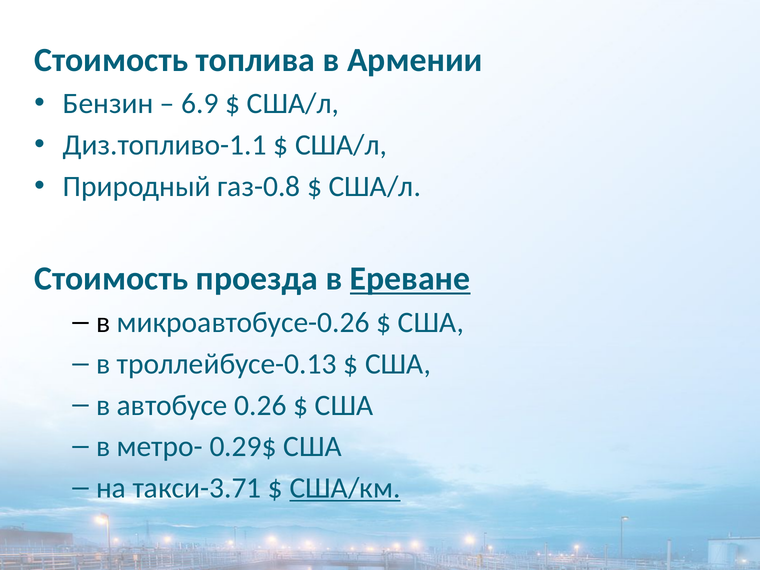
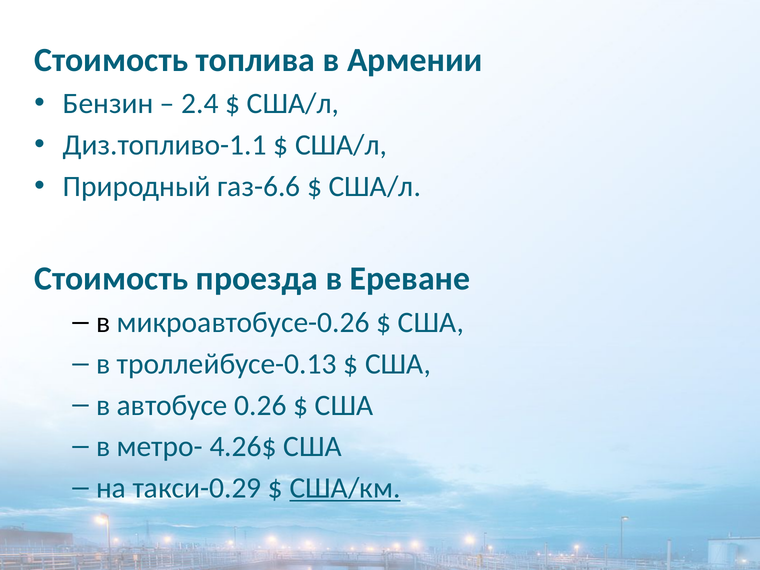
6.9: 6.9 -> 2.4 (200, 104)
газ-0.8: газ-0.8 -> газ-6.6 (259, 186)
Ереване underline: present -> none (410, 279)
0.29$: 0.29$ -> 4.26$ (243, 447)
такси-3.71: такси-3.71 -> такси-0.29 (197, 488)
